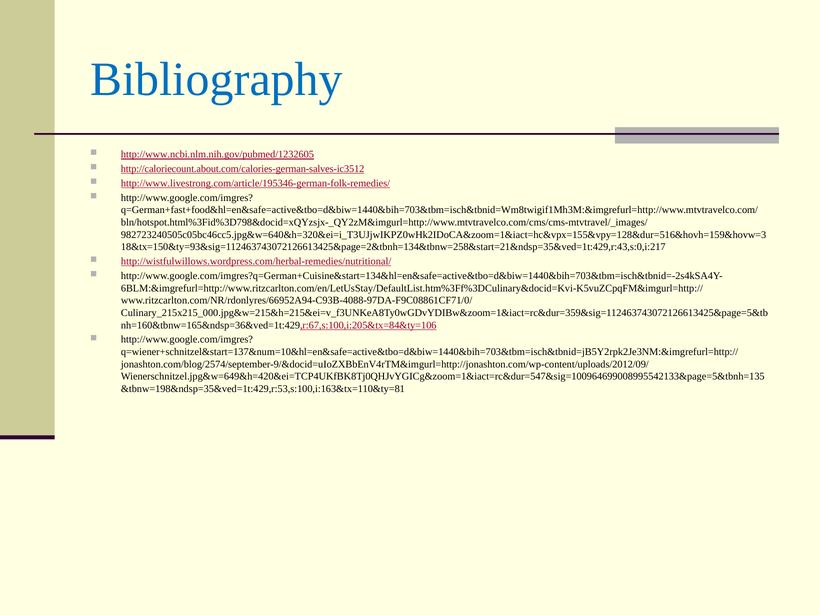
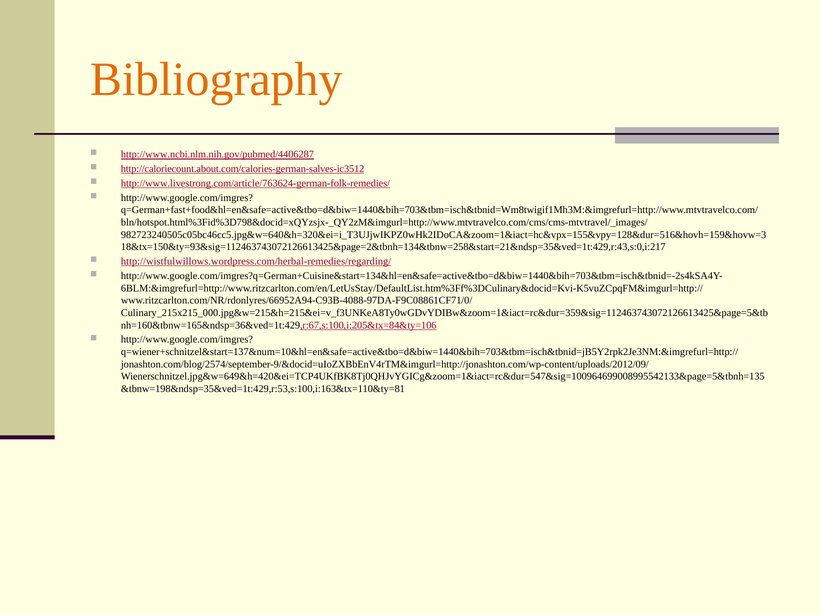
Bibliography colour: blue -> orange (216, 80)
http://www.ncbi.nlm.nih.gov/pubmed/1232605: http://www.ncbi.nlm.nih.gov/pubmed/1232605 -> http://www.ncbi.nlm.nih.gov/pubmed/4406287 (217, 154)
http://www.livestrong.com/article/195346-german-folk-remedies/: http://www.livestrong.com/article/195346-german-folk-remedies/ -> http://www.livestrong.com/article/763624-german-folk-remedies/ (256, 183)
http://wistfulwillows.wordpress.com/herbal-remedies/nutritional/: http://wistfulwillows.wordpress.com/herbal-remedies/nutritional/ -> http://wistfulwillows.wordpress.com/herbal-remedies/regarding/ (256, 261)
